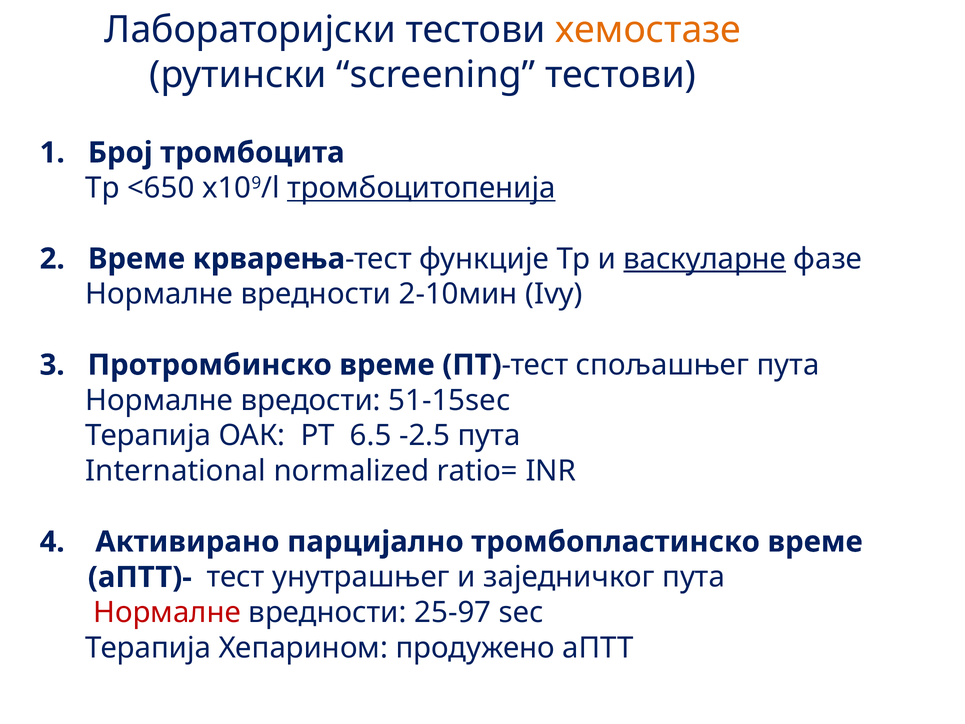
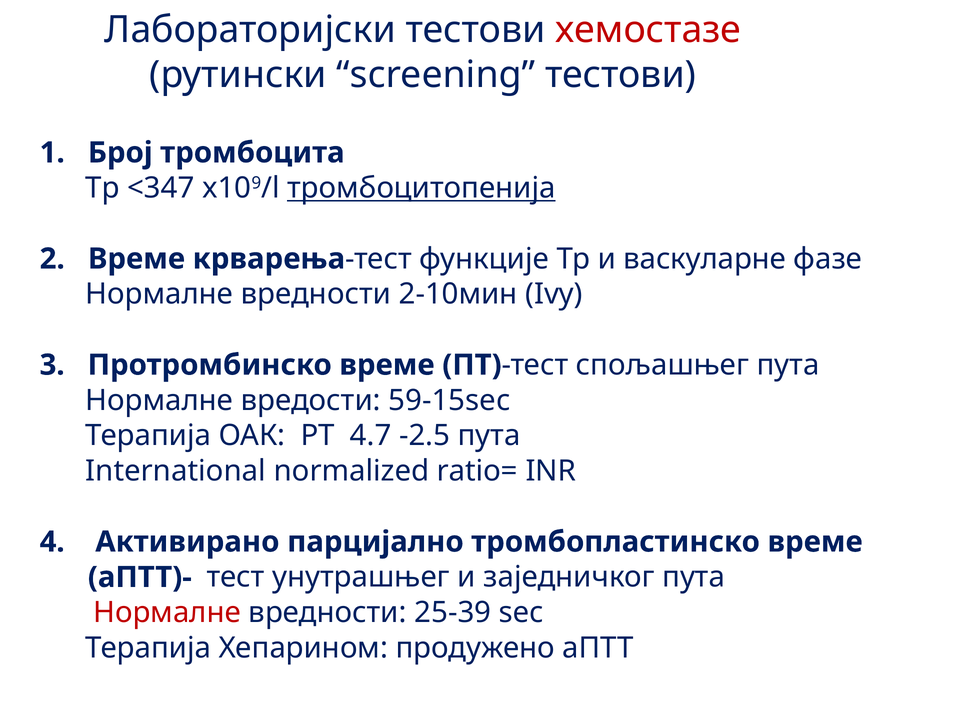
хемостазе colour: orange -> red (648, 30)
<650: <650 -> <347 (161, 188)
васкуларне underline: present -> none (705, 259)
51-15sec: 51-15sec -> 59-15sec (449, 400)
6.5: 6.5 -> 4.7 (371, 436)
25-97: 25-97 -> 25-39 (453, 612)
